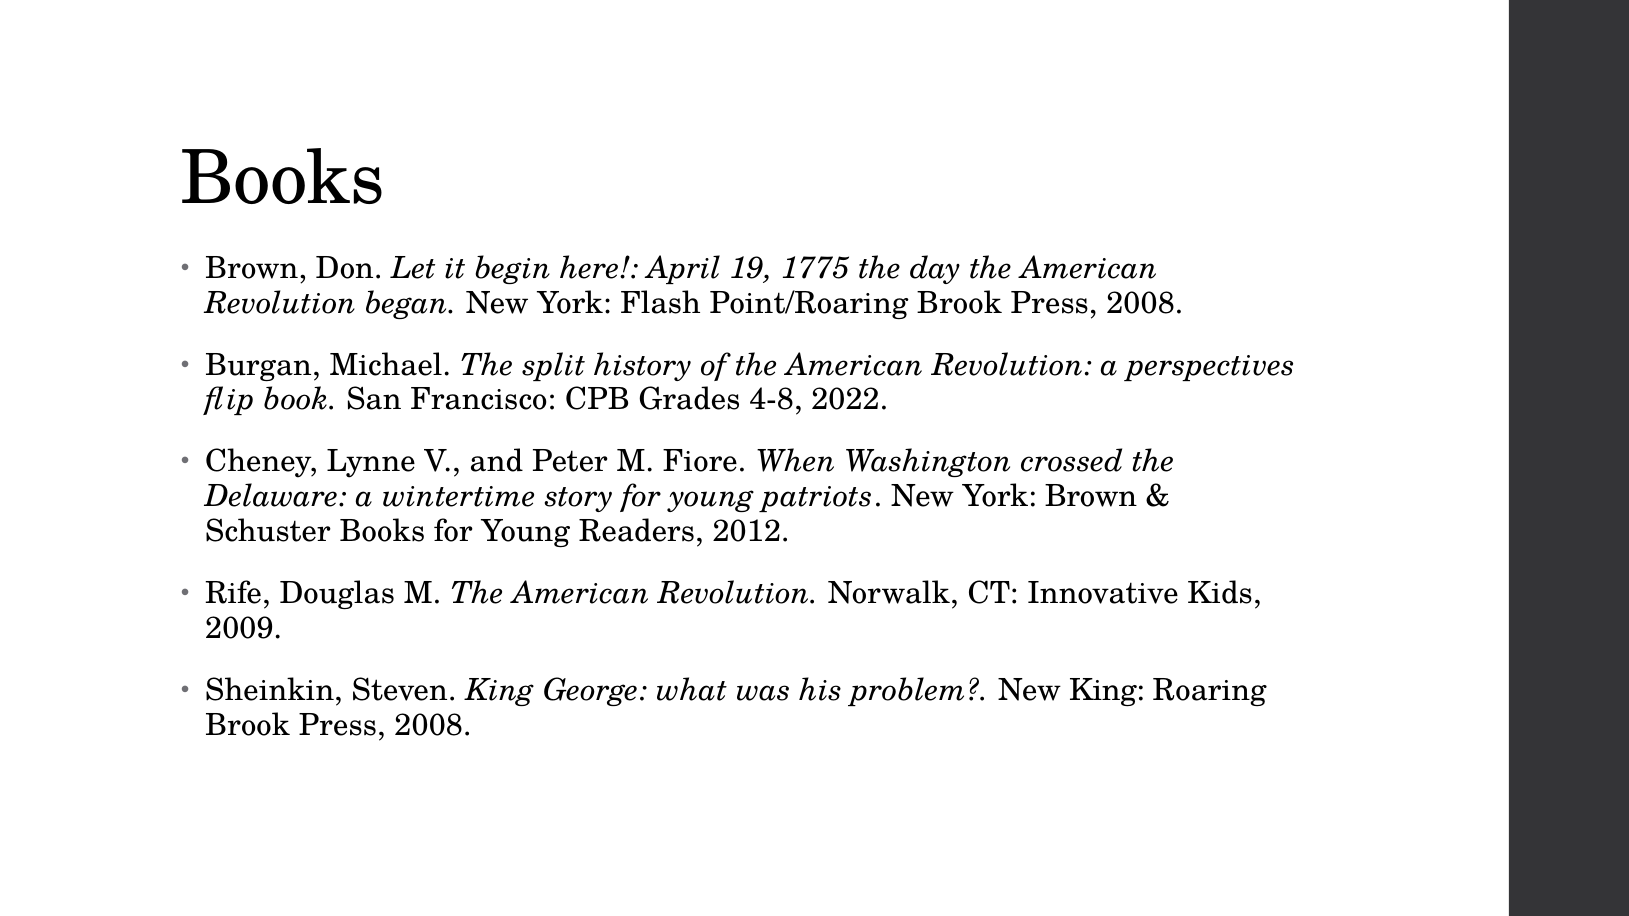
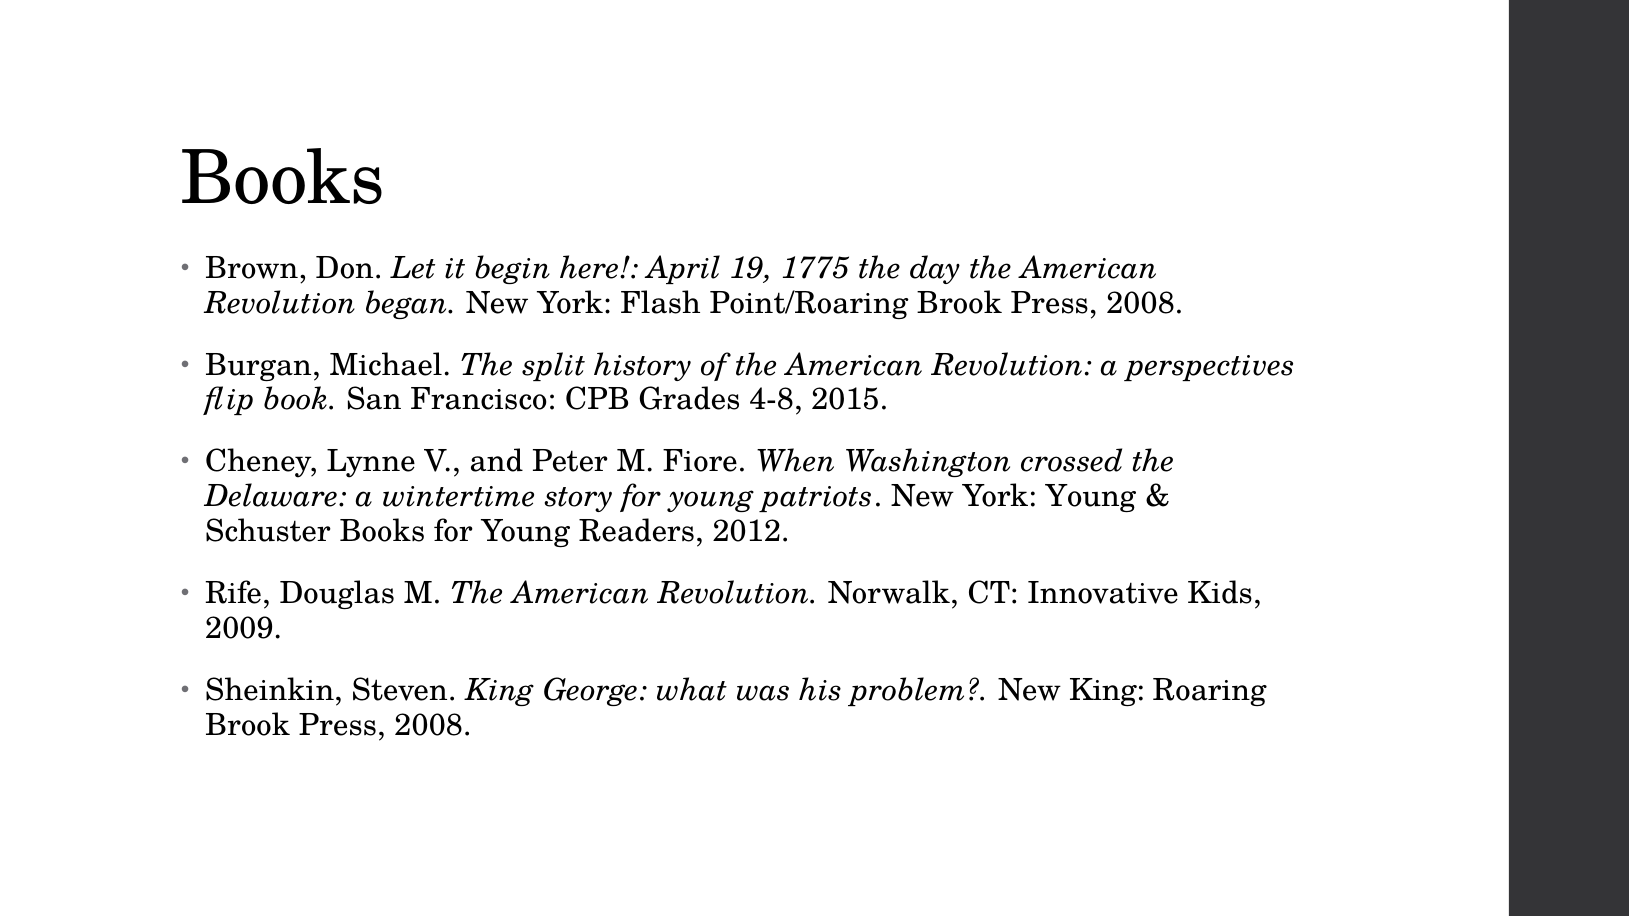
2022: 2022 -> 2015 (850, 400)
York Brown: Brown -> Young (1091, 497)
